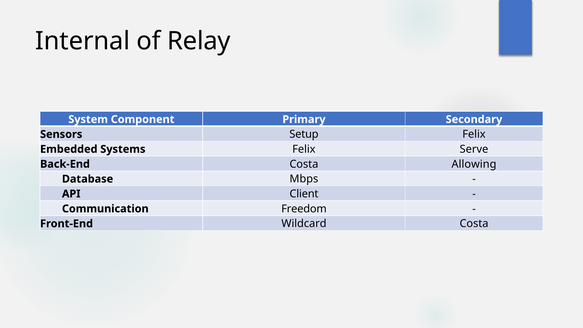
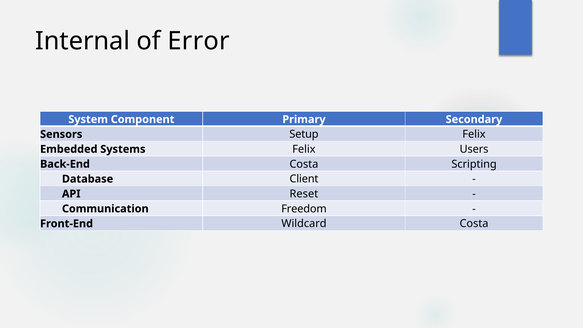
Relay: Relay -> Error (199, 41)
Serve: Serve -> Users (474, 149)
Allowing: Allowing -> Scripting (474, 164)
Mbps: Mbps -> Client (304, 179)
Client: Client -> Reset (304, 194)
